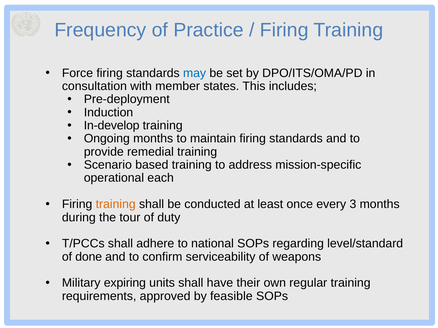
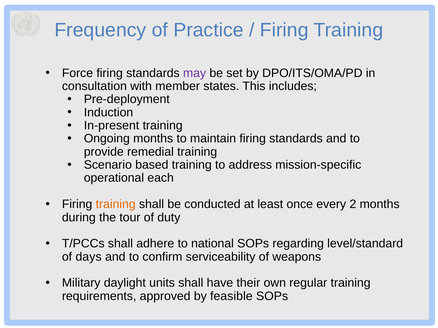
may colour: blue -> purple (195, 73)
In-develop: In-develop -> In-present (112, 126)
3: 3 -> 2 (353, 205)
done: done -> days (89, 257)
expiring: expiring -> daylight (125, 283)
